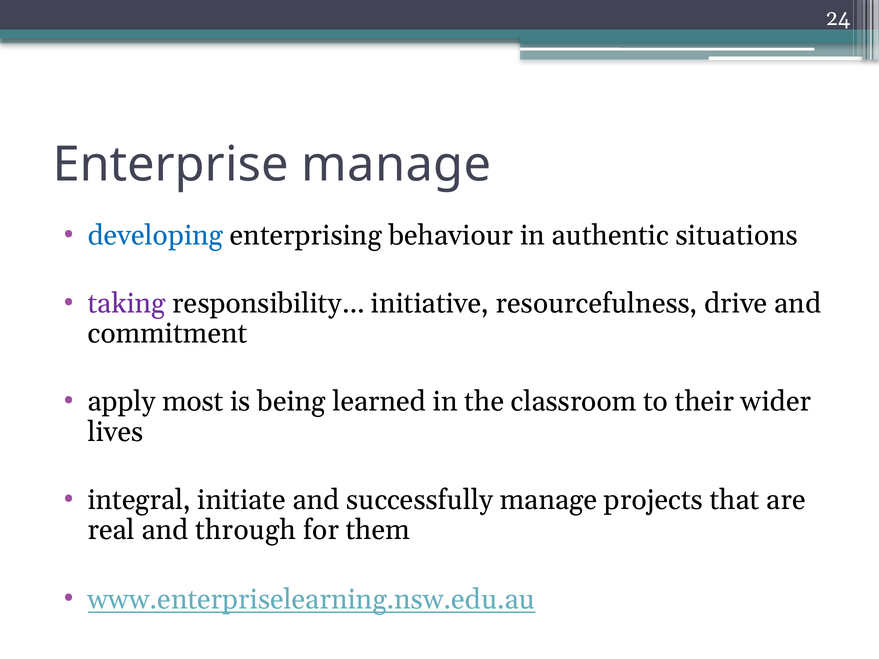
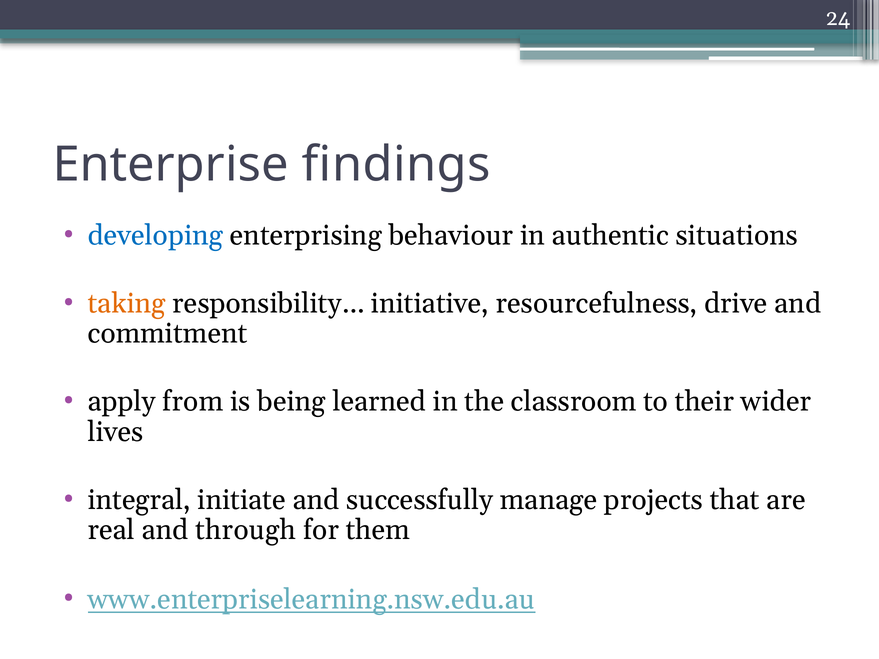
Enterprise manage: manage -> findings (396, 165)
taking colour: purple -> orange (127, 303)
most: most -> from (193, 402)
